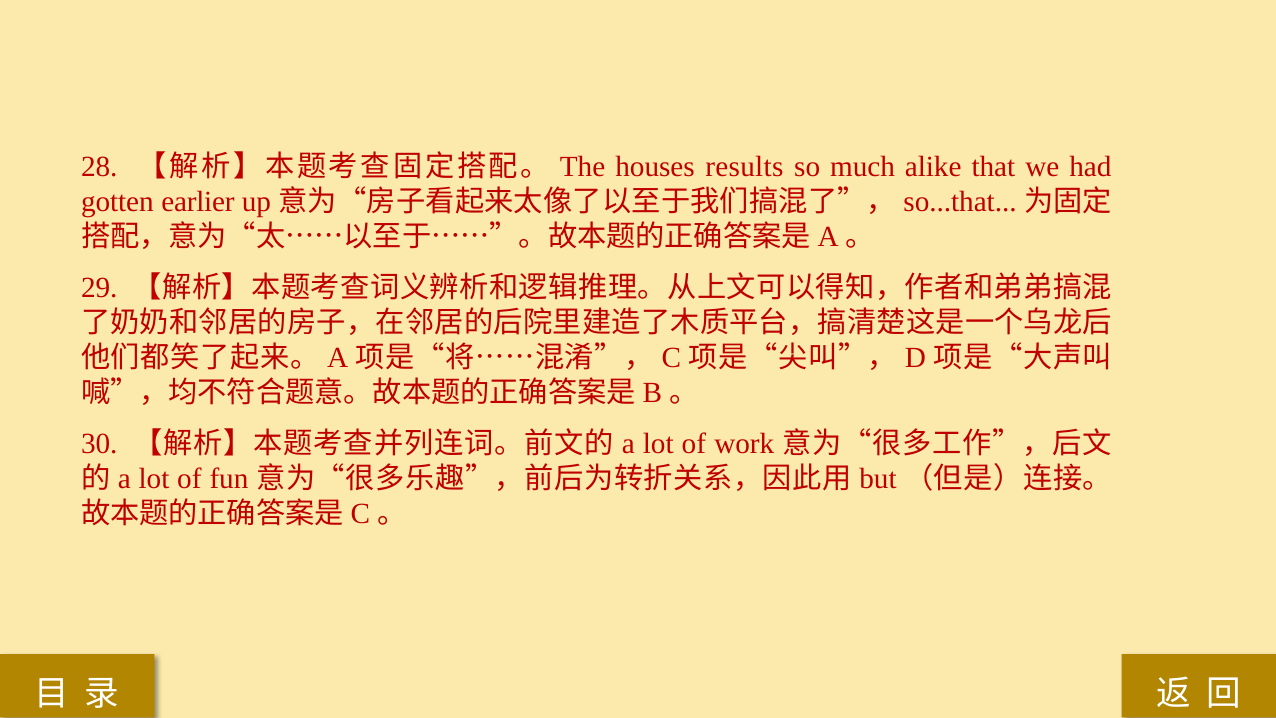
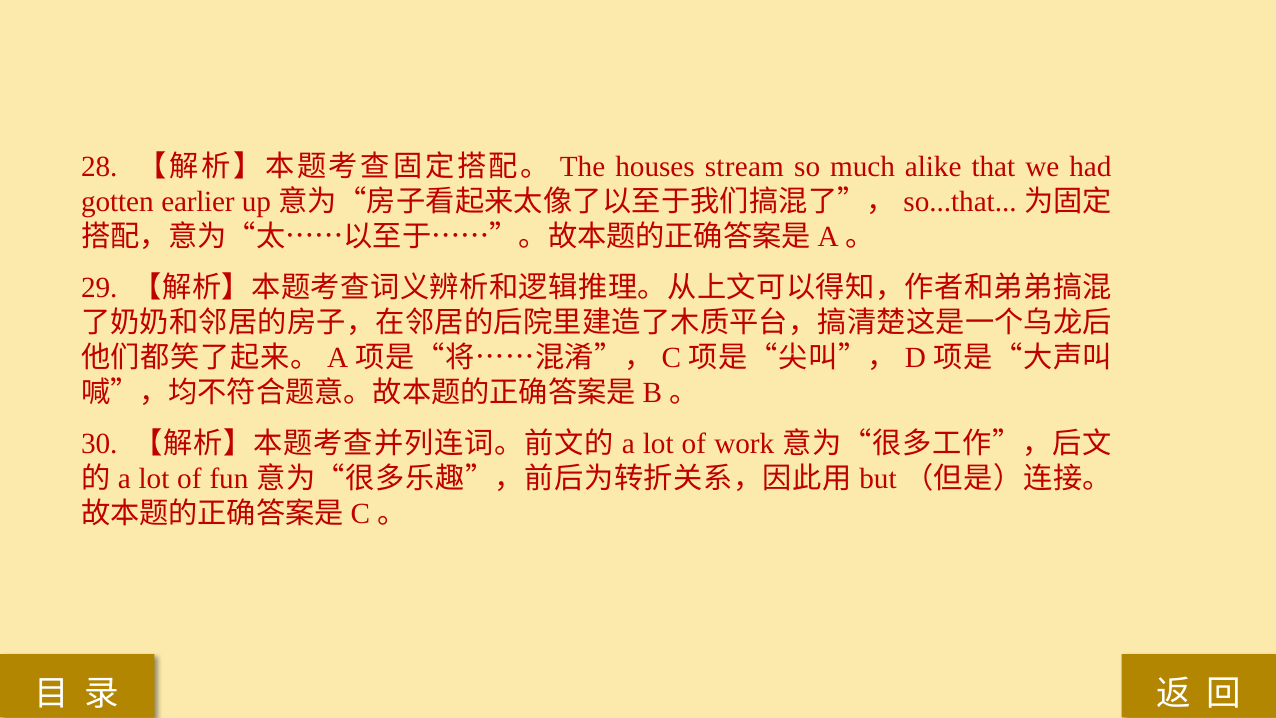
results: results -> stream (744, 166)
